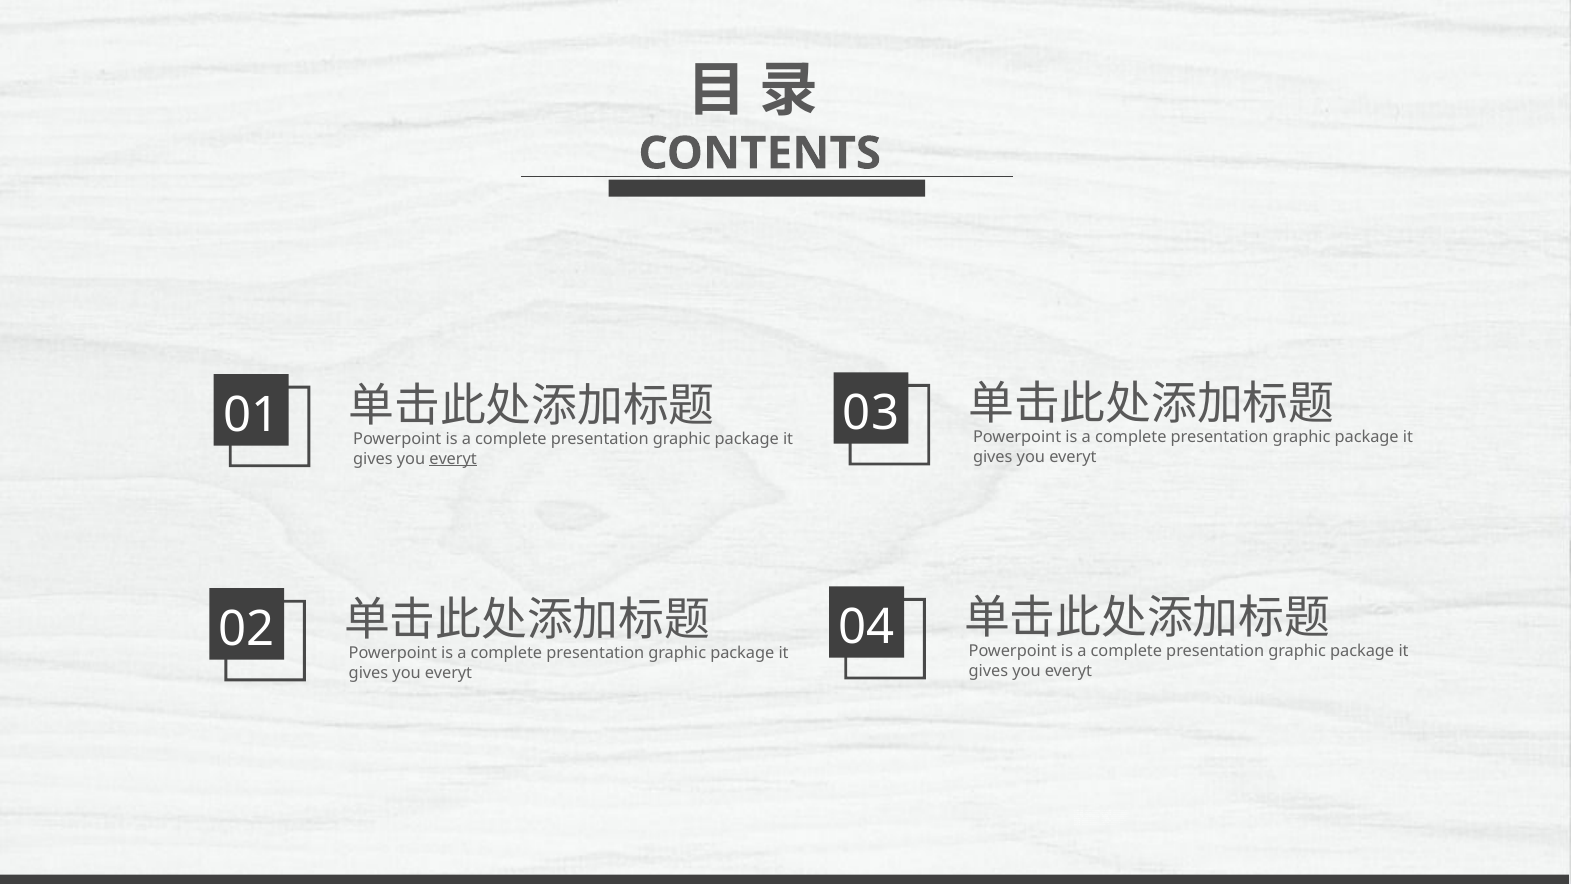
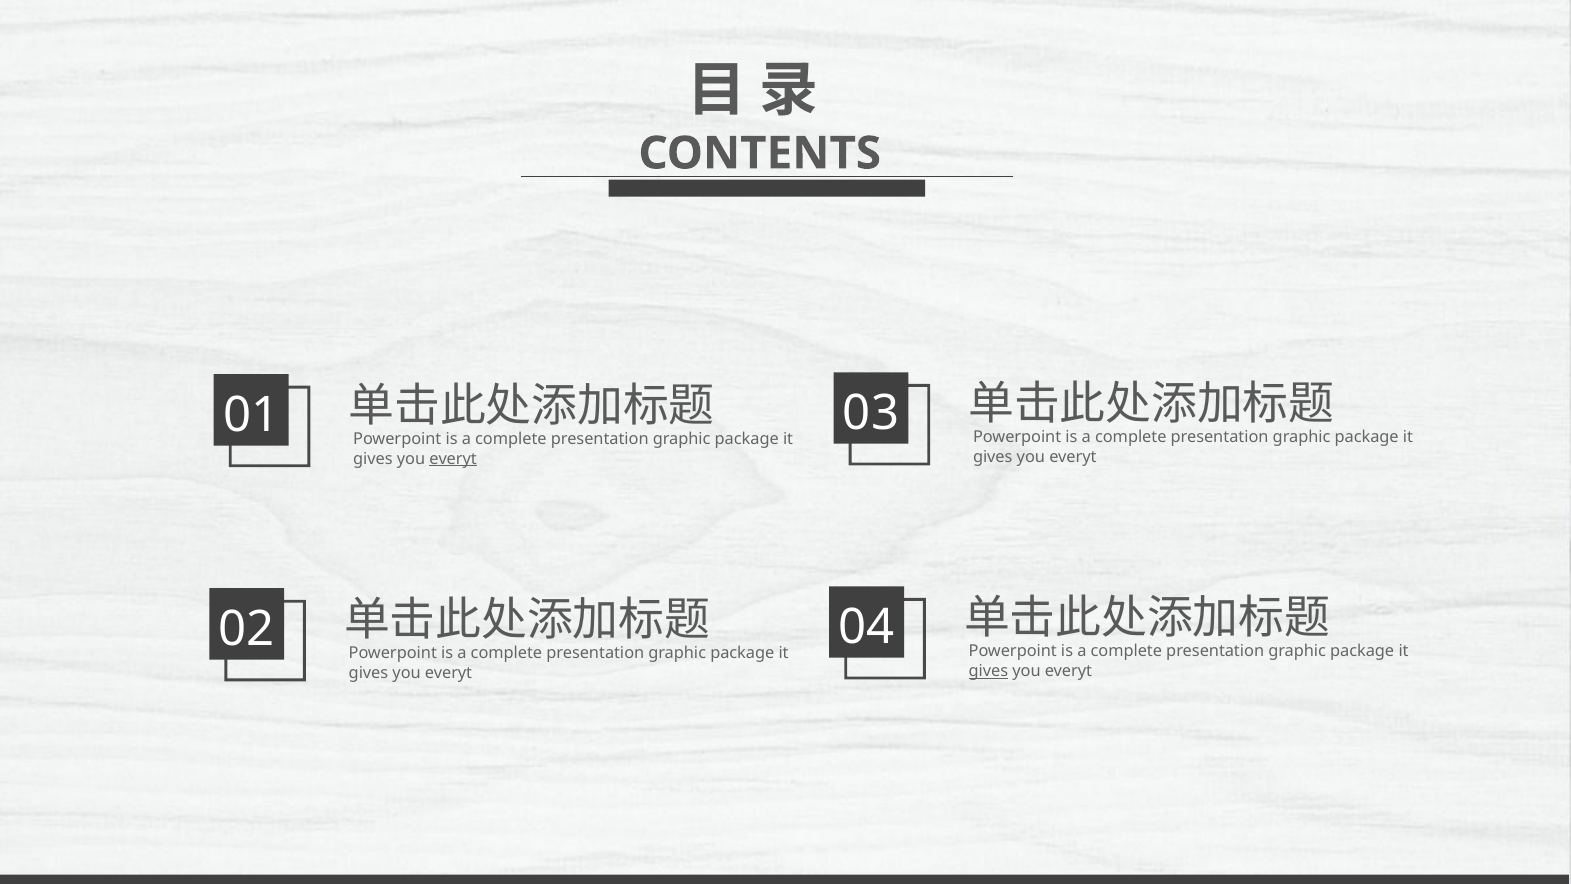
gives underline: none -> present (988, 671)
